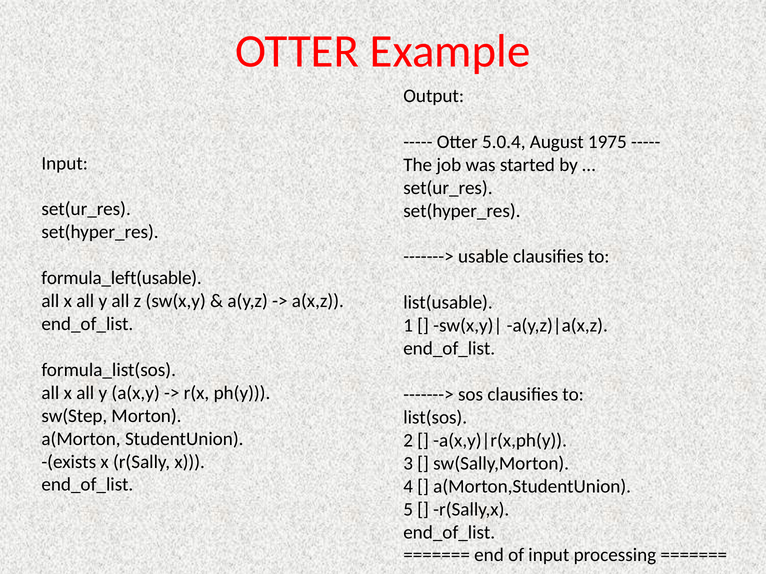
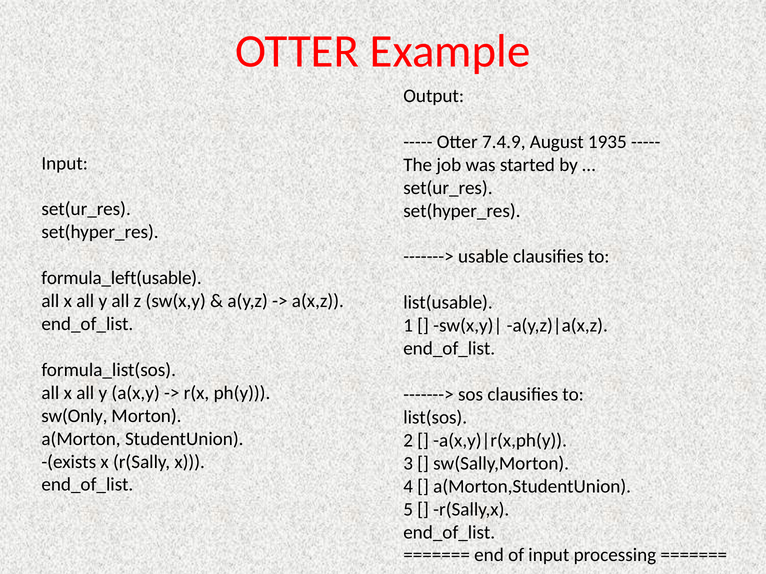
5.0.4: 5.0.4 -> 7.4.9 (504, 142)
1975: 1975 -> 1935 (607, 142)
sw(Step: sw(Step -> sw(Only (74, 416)
